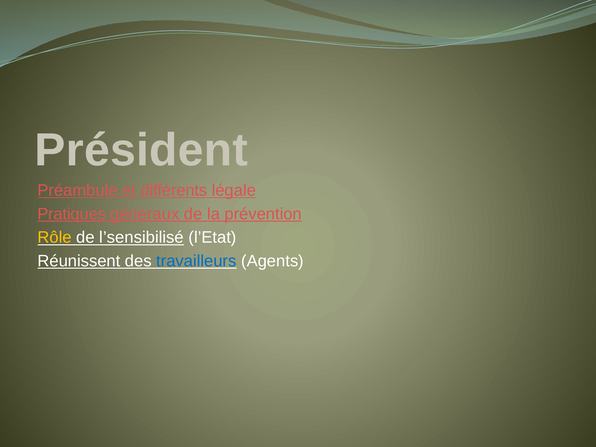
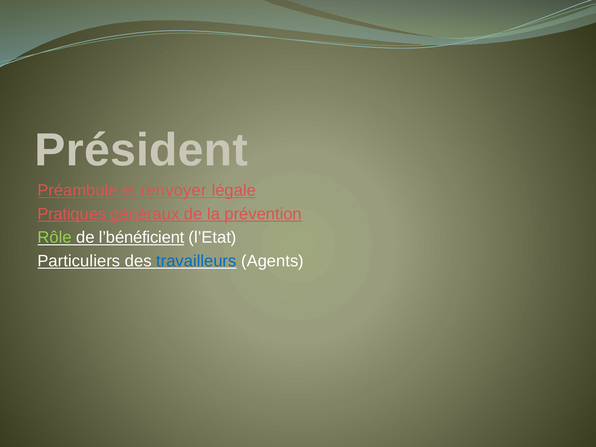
différents: différents -> renvoyer (174, 190)
Rôle colour: yellow -> light green (55, 237)
l’sensibilisé: l’sensibilisé -> l’bénéficient (142, 237)
Réunissent: Réunissent -> Particuliers (79, 261)
